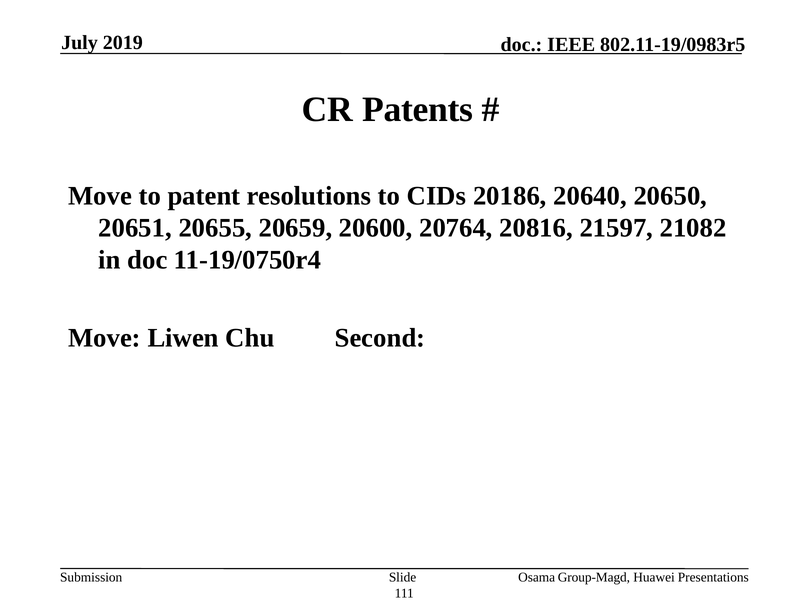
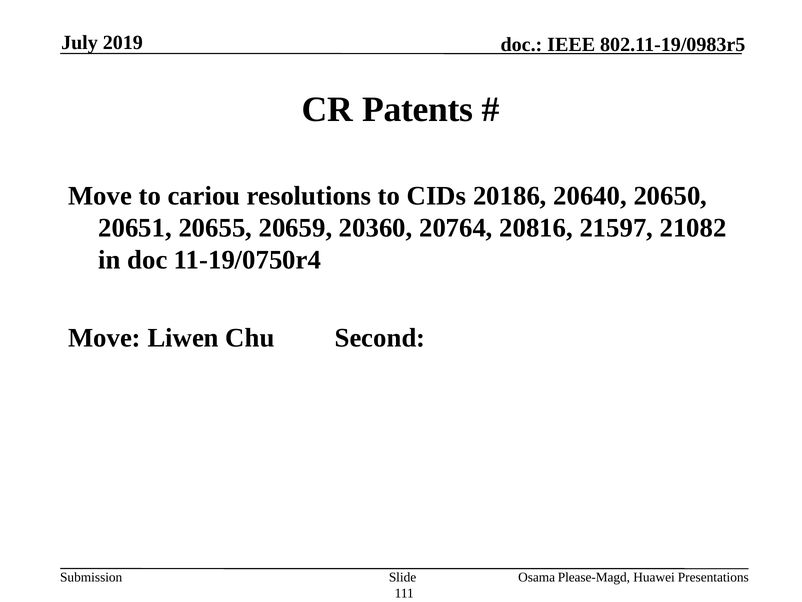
patent: patent -> cariou (204, 196)
20600: 20600 -> 20360 (376, 228)
Group-Magd: Group-Magd -> Please-Magd (594, 577)
